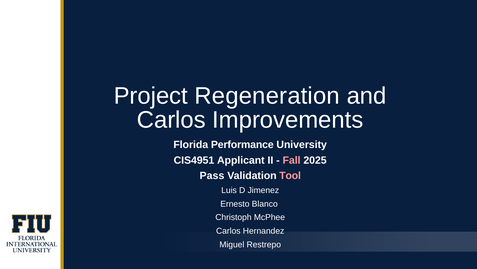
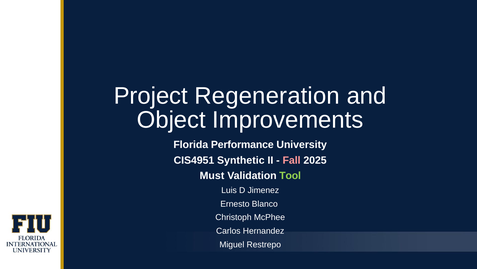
Carlos: Carlos -> Object (171, 120)
Applicant: Applicant -> Synthetic (241, 160)
Pass: Pass -> Must (212, 175)
Tool colour: pink -> light green (290, 175)
